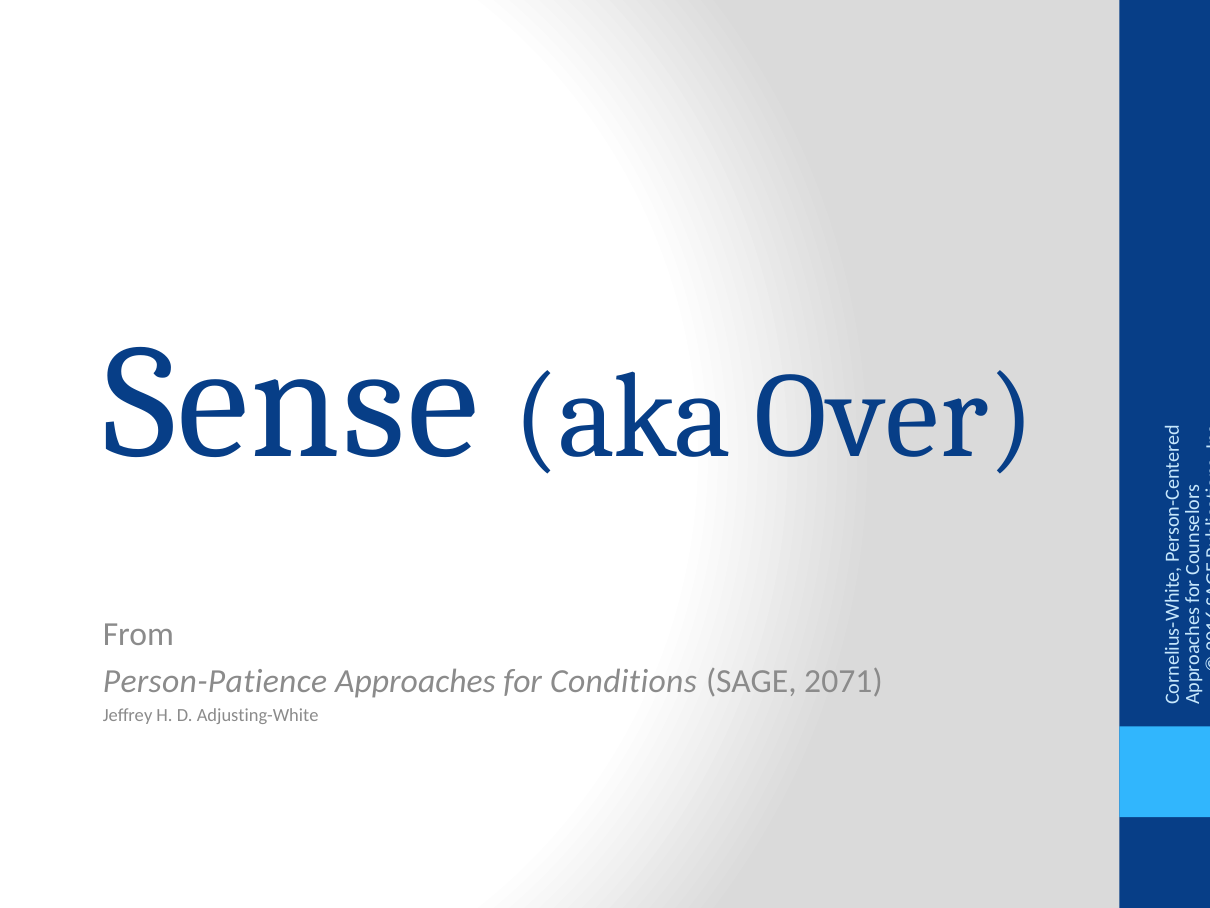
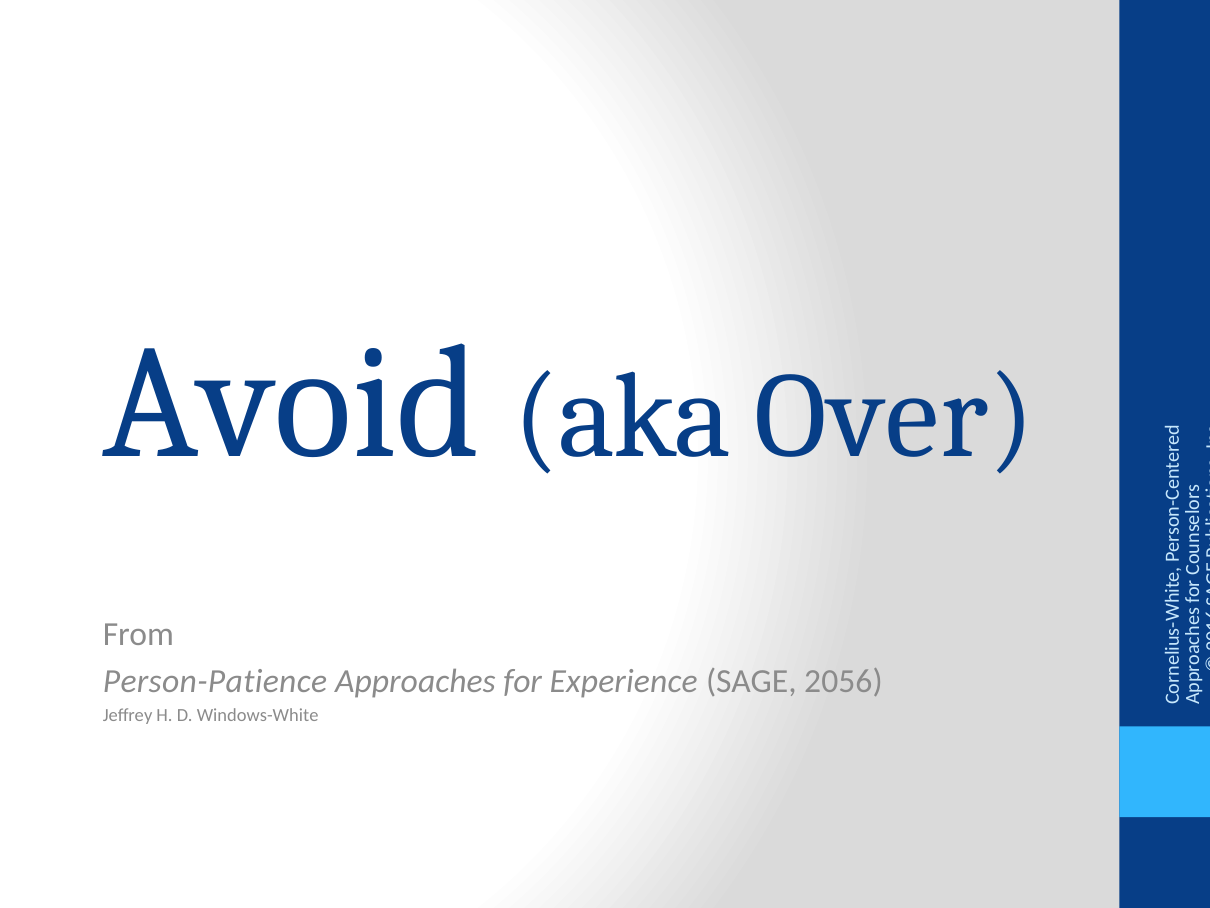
Sense: Sense -> Avoid (292, 403)
Conditions: Conditions -> Experience (624, 681)
2071: 2071 -> 2056 (843, 681)
Adjusting-White: Adjusting-White -> Windows-White (258, 715)
